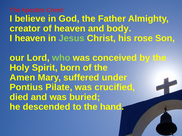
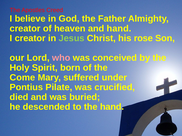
and body: body -> hand (119, 29)
I heaven: heaven -> creator (30, 38)
who colour: light green -> pink (61, 58)
Amen: Amen -> Come (22, 78)
